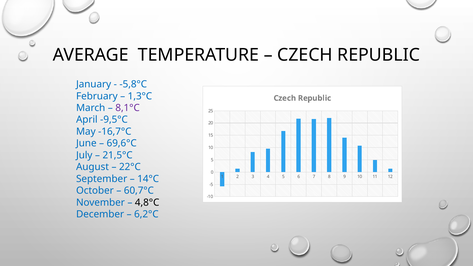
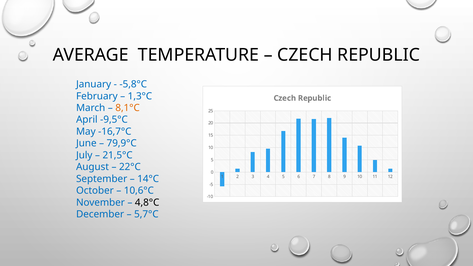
8,1°C colour: purple -> orange (128, 108)
69,6°C: 69,6°C -> 79,9°C (122, 143)
60,7°C: 60,7°C -> 10,6°C (139, 191)
6,2°C: 6,2°C -> 5,7°C (146, 214)
